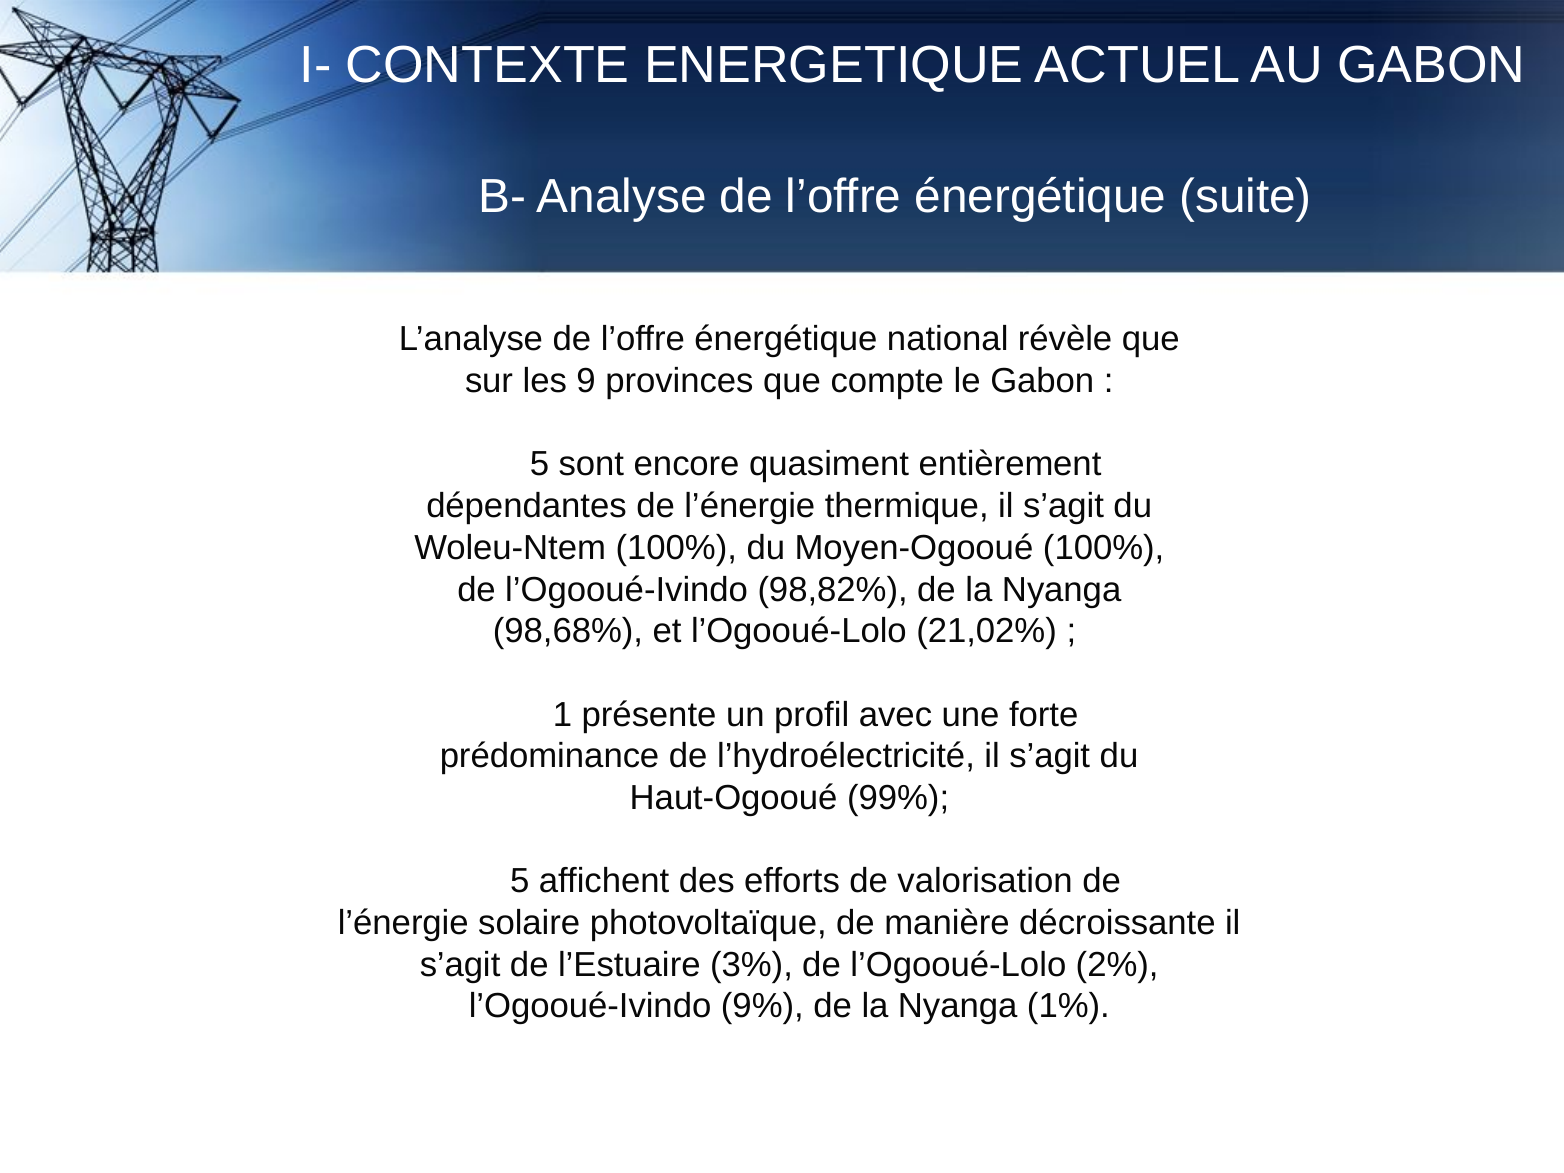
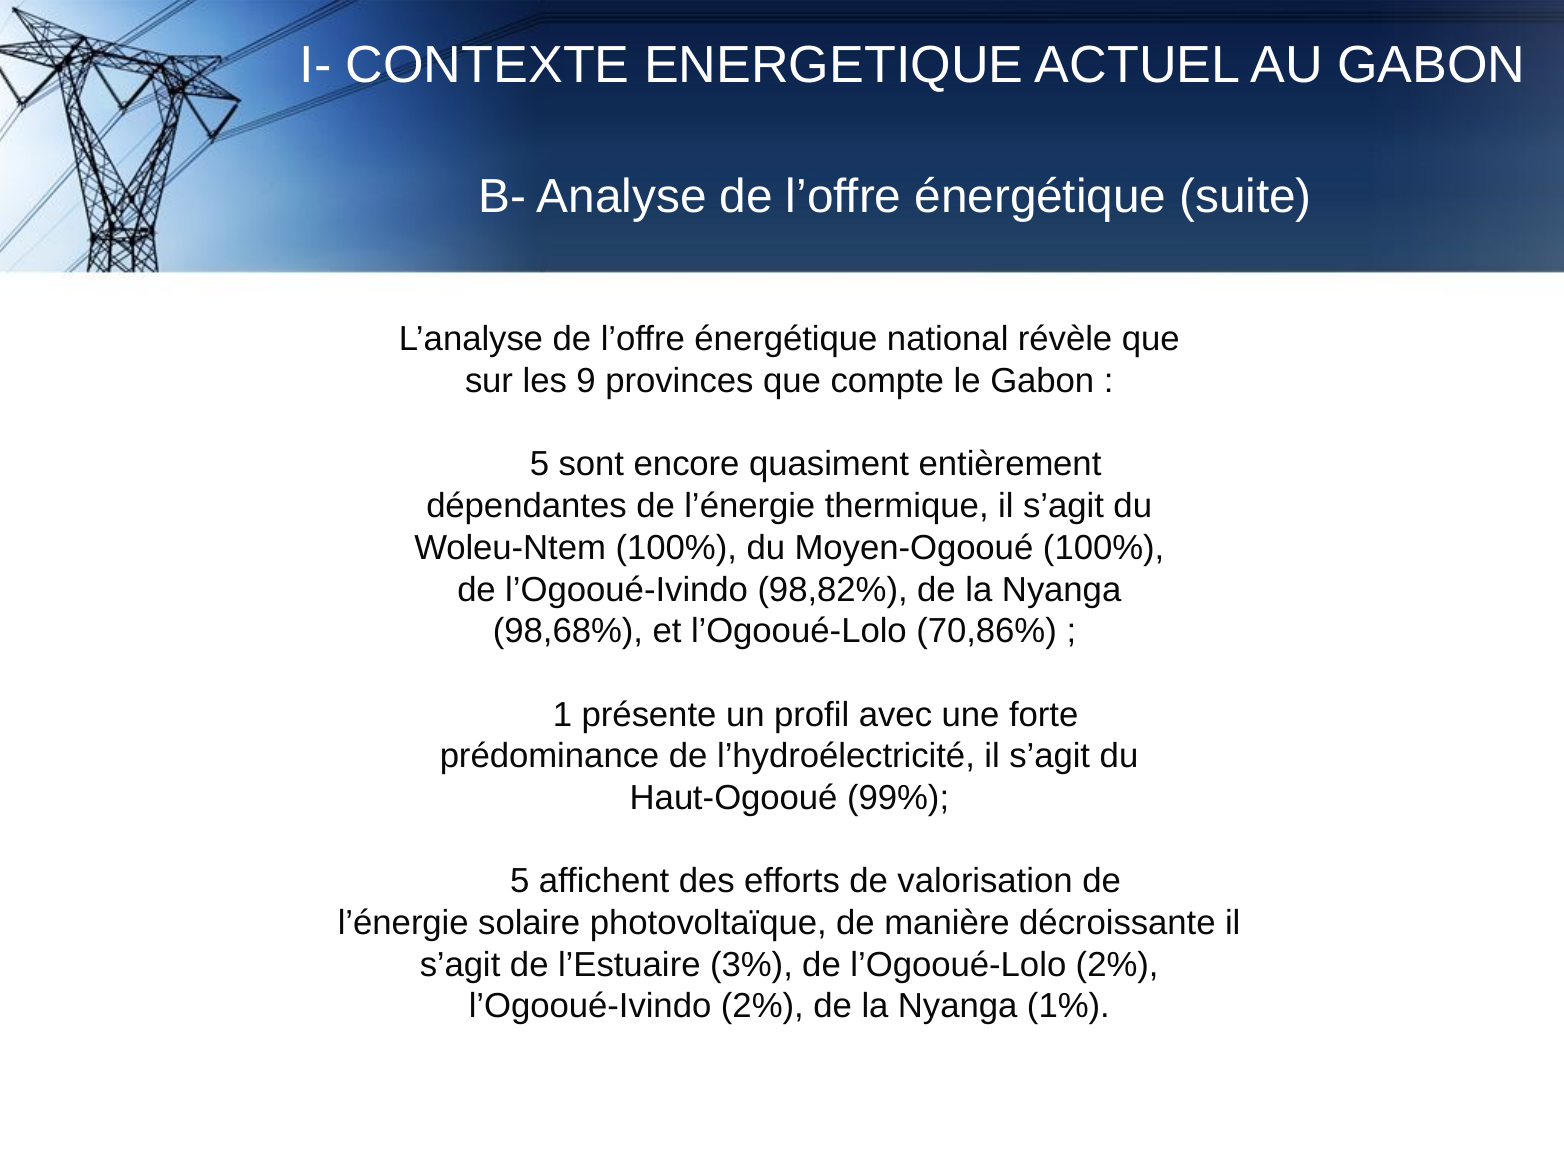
21,02%: 21,02% -> 70,86% (987, 631)
l’Ogooué-Ivindo 9%: 9% -> 2% (762, 1006)
